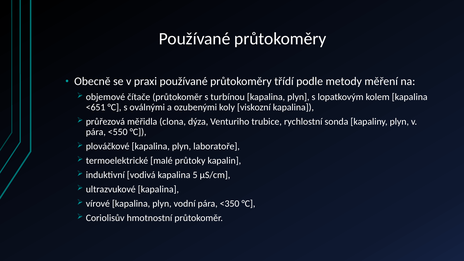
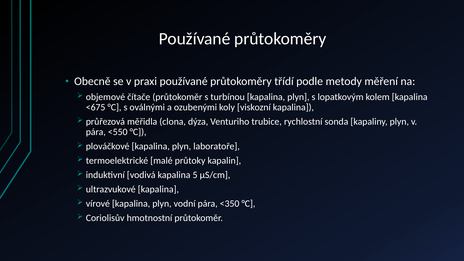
<651: <651 -> <675 (96, 107)
